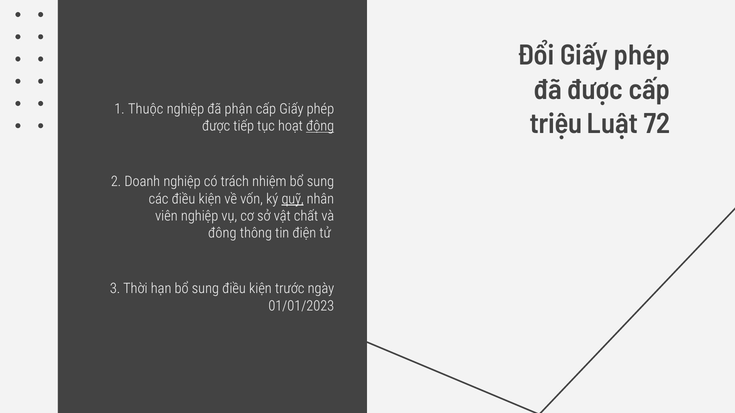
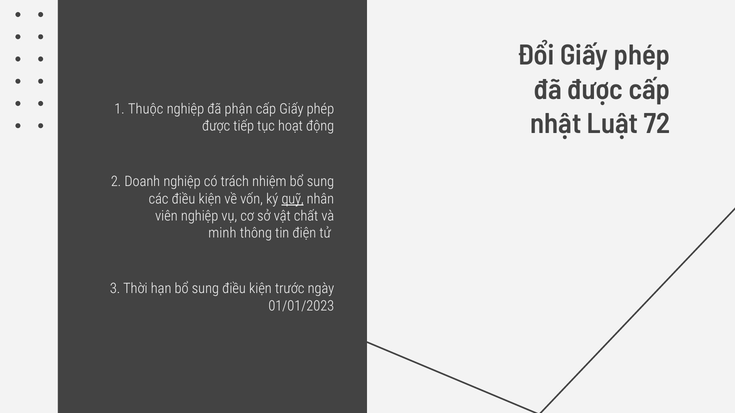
triệu: triệu -> nhật (556, 124)
động underline: present -> none (320, 126)
đông: đông -> minh (222, 233)
